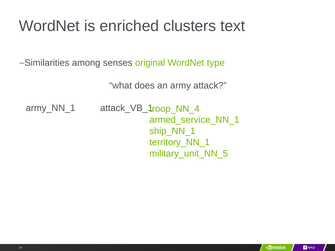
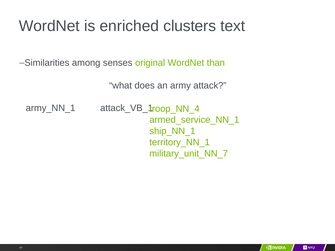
type: type -> than (216, 63)
military_unit_NN_5: military_unit_NN_5 -> military_unit_NN_7 (189, 154)
